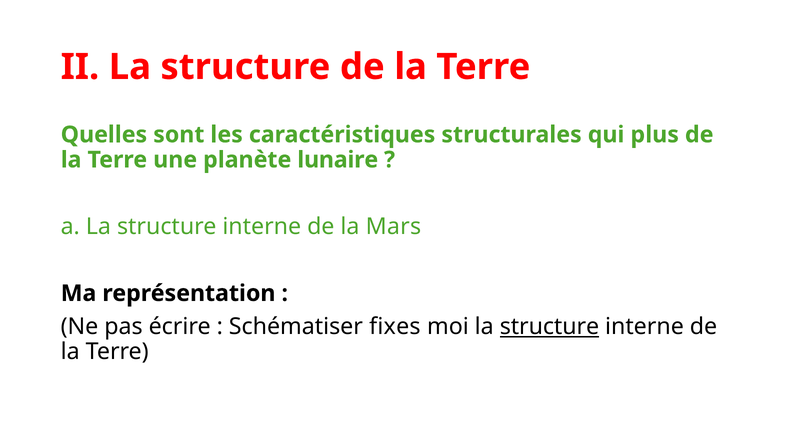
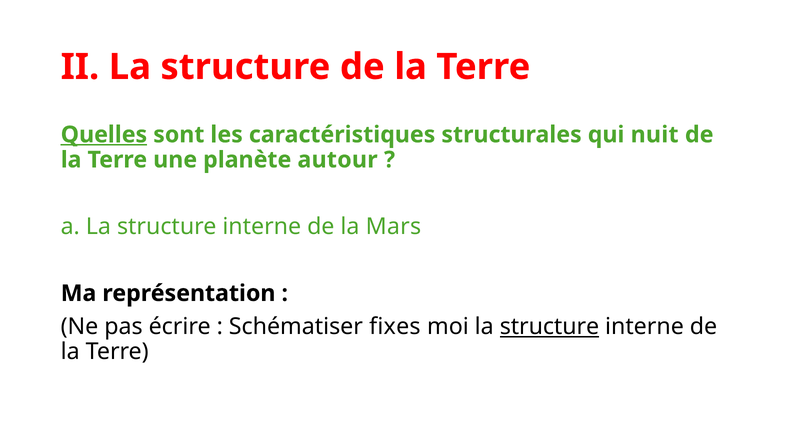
Quelles underline: none -> present (104, 135)
plus: plus -> nuit (655, 135)
lunaire: lunaire -> autour (338, 160)
